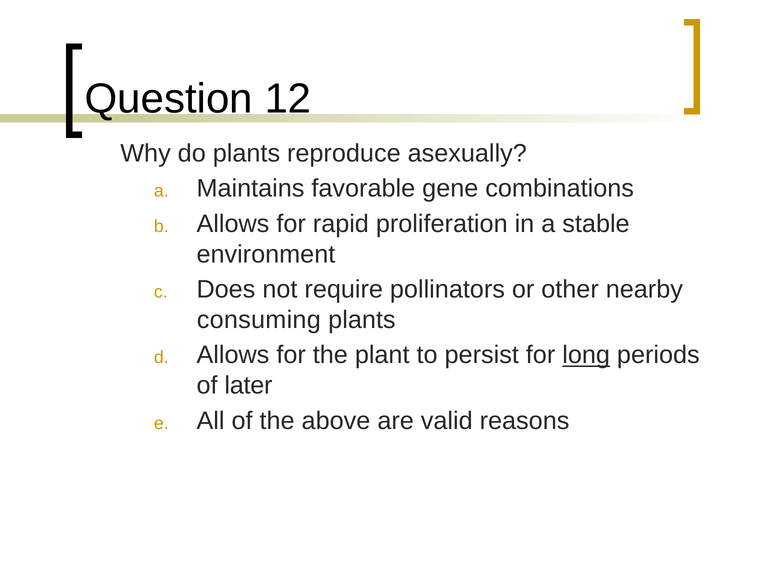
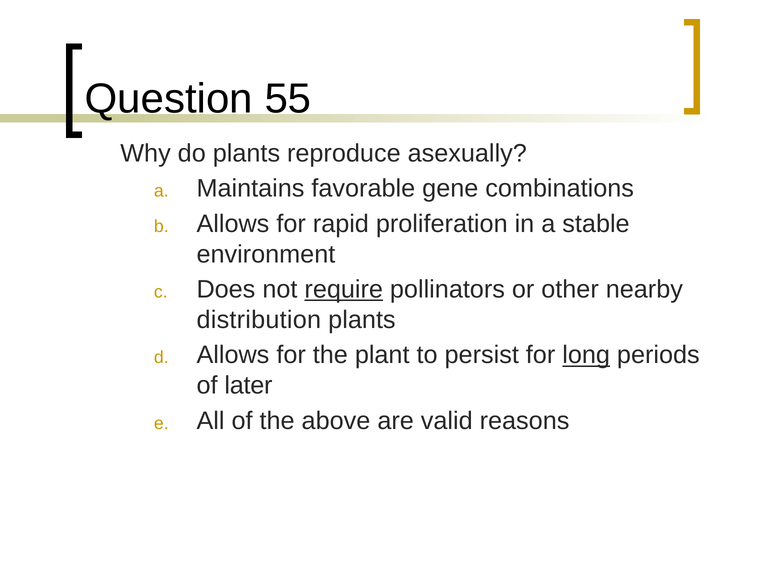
12: 12 -> 55 (288, 99)
require underline: none -> present (344, 289)
consuming: consuming -> distribution (259, 320)
